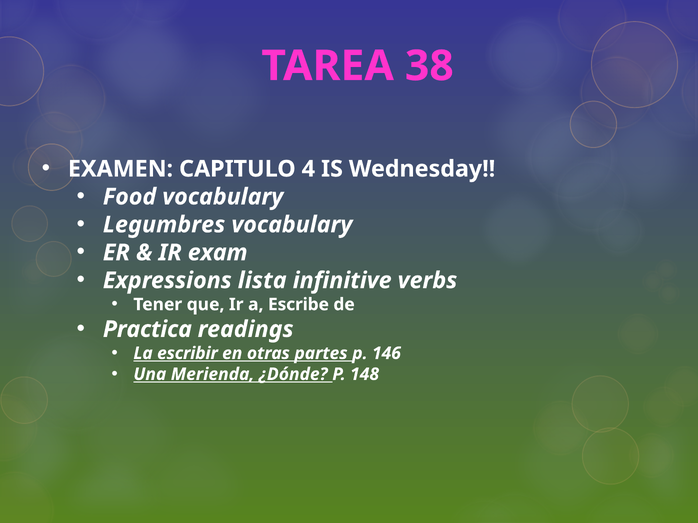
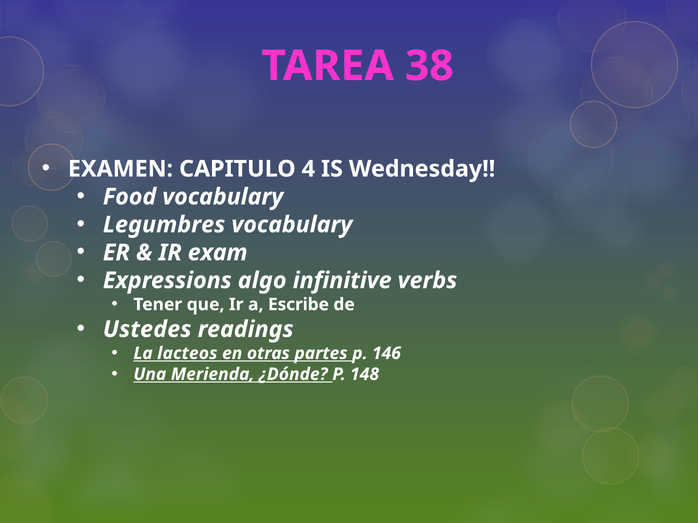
lista: lista -> algo (262, 281)
Practica: Practica -> Ustedes (147, 330)
escribir: escribir -> lacteos (187, 354)
